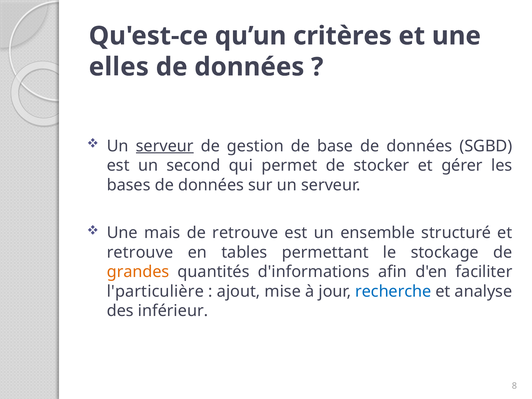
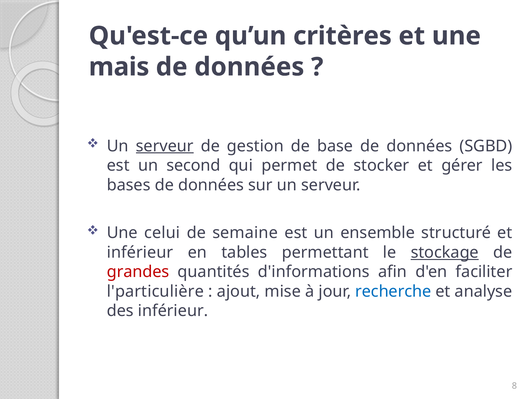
elles: elles -> mais (119, 67)
mais: mais -> celui (162, 233)
de retrouve: retrouve -> semaine (245, 233)
retrouve: retrouve -> inférieur (140, 252)
stockage underline: none -> present (445, 252)
grandes colour: orange -> red (138, 272)
